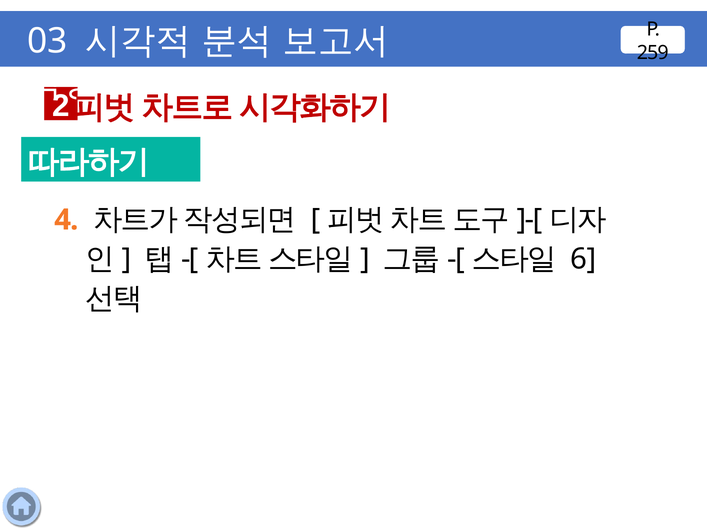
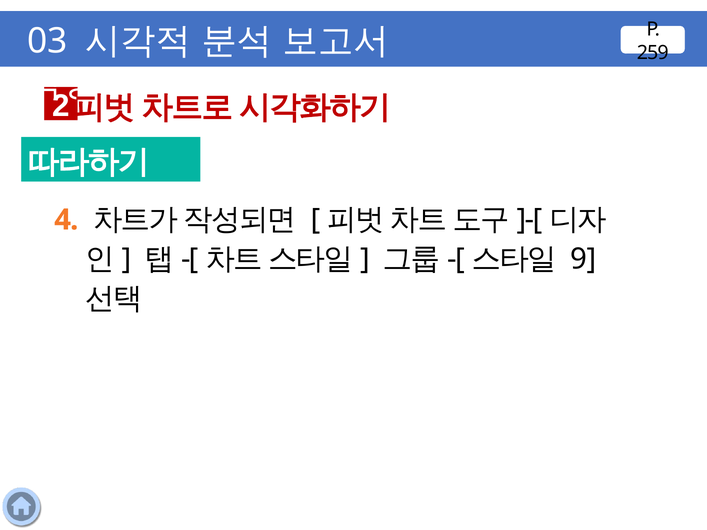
6: 6 -> 9 (584, 259)
